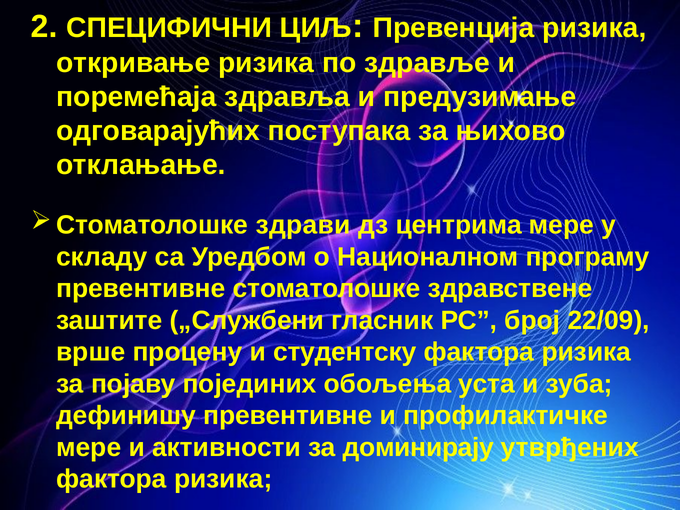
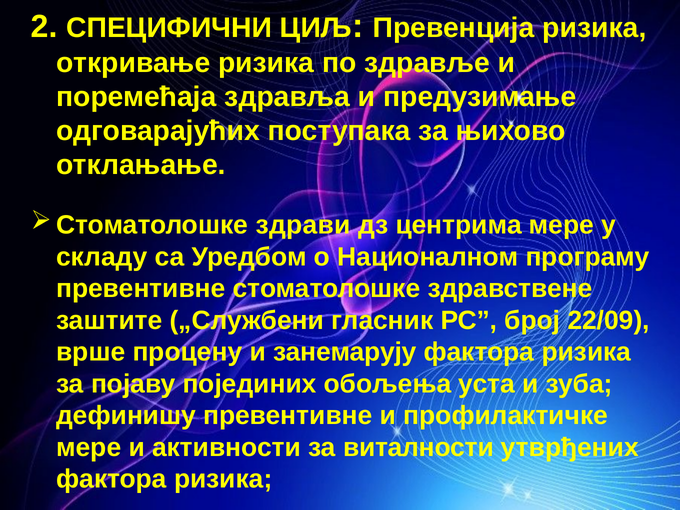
студентску: студентску -> занемарују (345, 352)
доминирају: доминирају -> виталности (418, 447)
